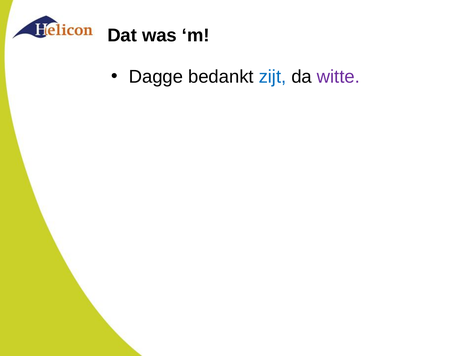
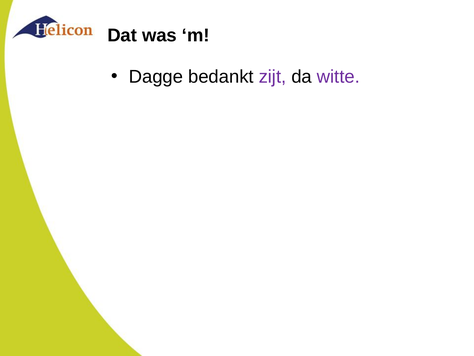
zijt colour: blue -> purple (272, 77)
